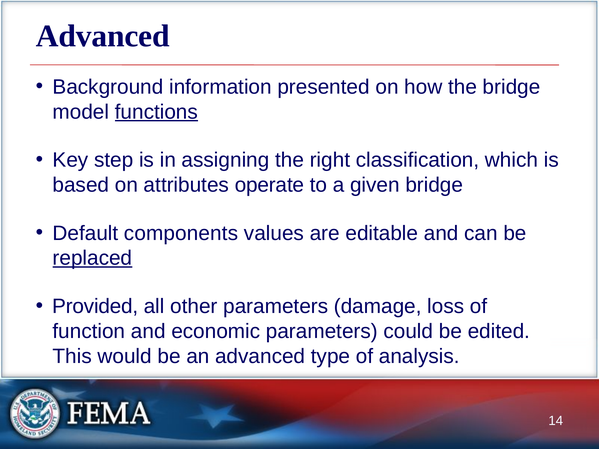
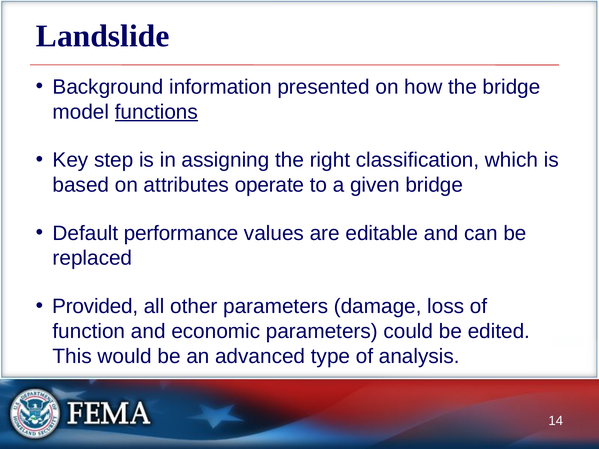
Advanced: Advanced -> Landslide (103, 36)
components: components -> performance (181, 233)
replaced underline: present -> none (92, 258)
